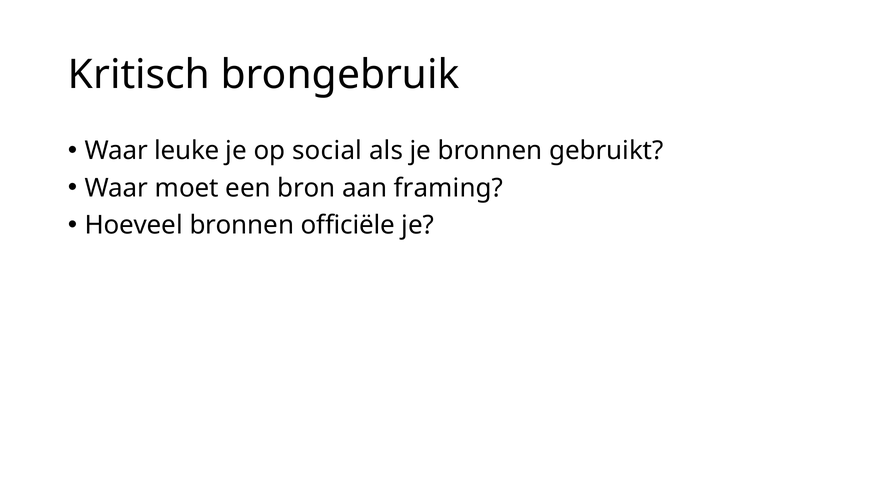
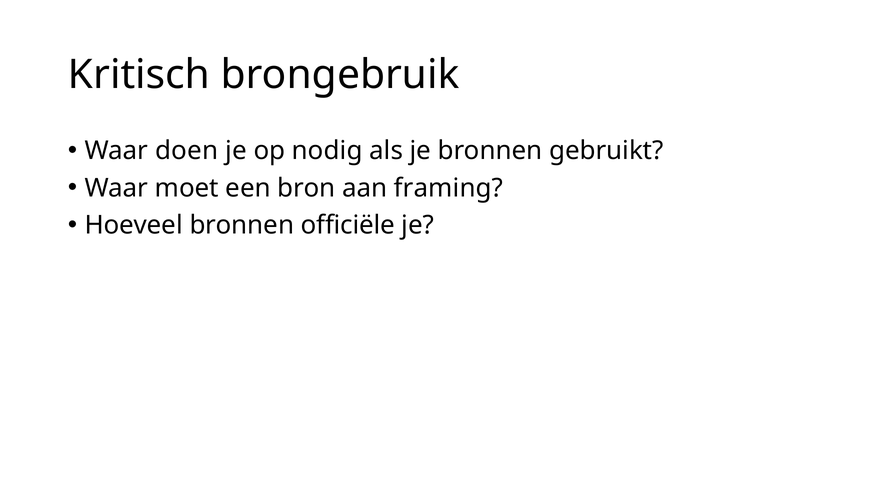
leuke: leuke -> doen (187, 151)
social: social -> nodig (327, 151)
